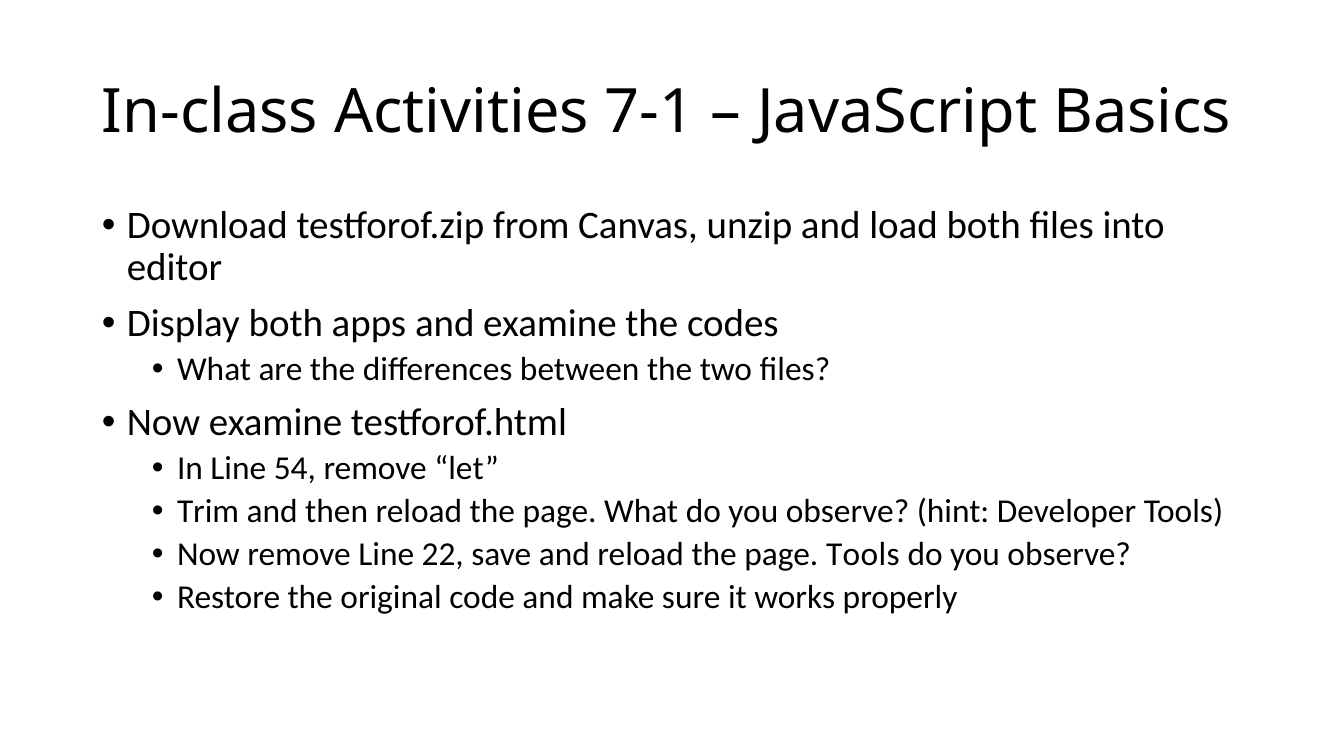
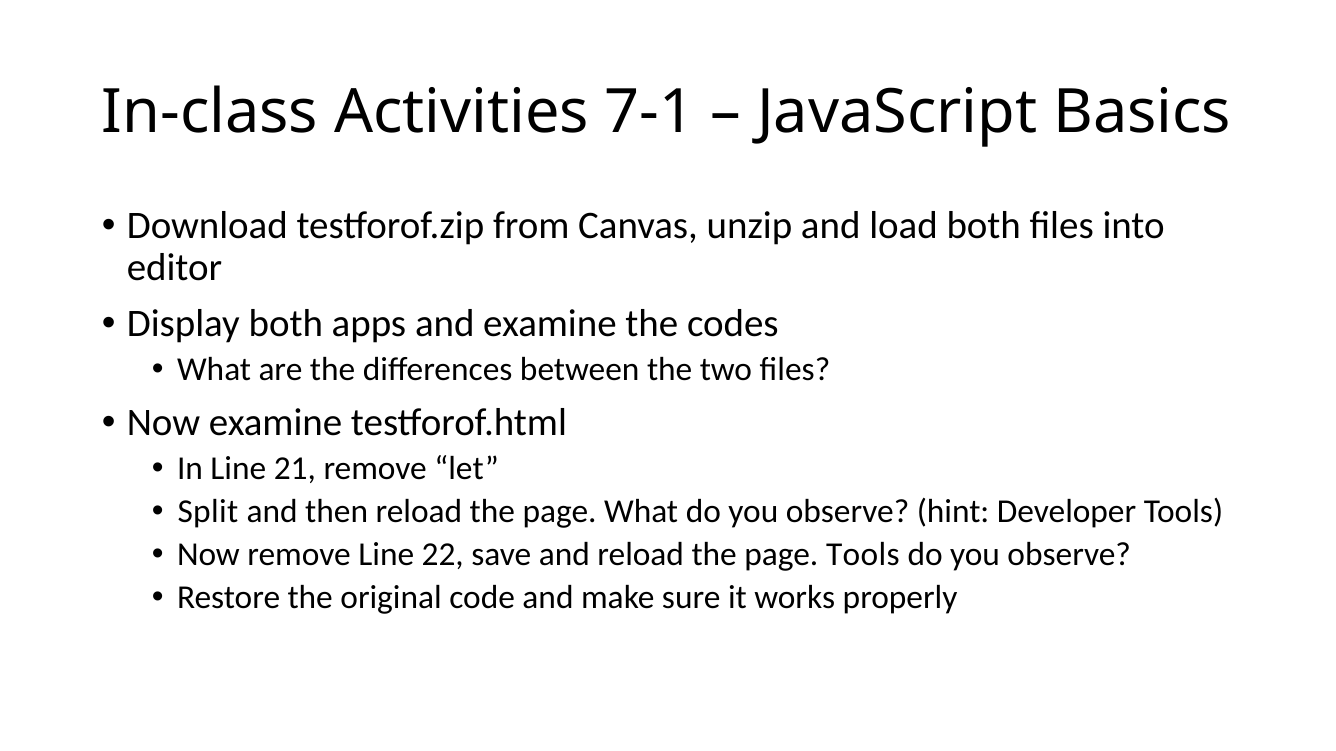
54: 54 -> 21 (295, 469)
Trim: Trim -> Split (208, 512)
